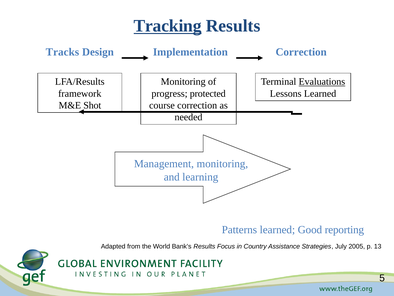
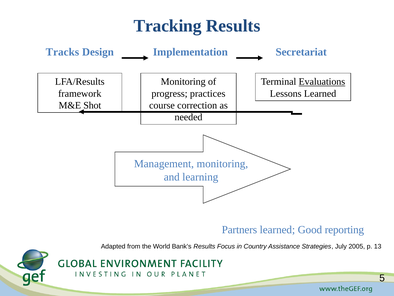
Tracking underline: present -> none (168, 26)
Implementation Correction: Correction -> Secretariat (301, 52)
protected: protected -> practices (208, 93)
Patterns: Patterns -> Partners (239, 229)
